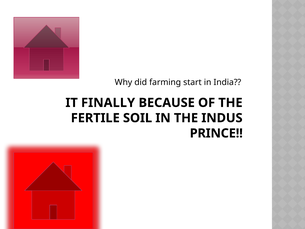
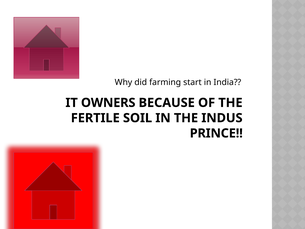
FINALLY: FINALLY -> OWNERS (108, 103)
